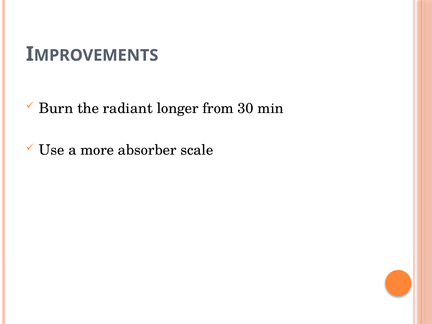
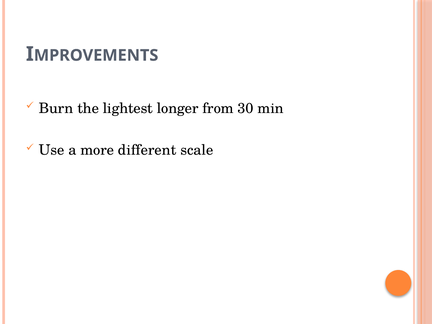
radiant: radiant -> lightest (128, 108)
absorber: absorber -> different (147, 150)
